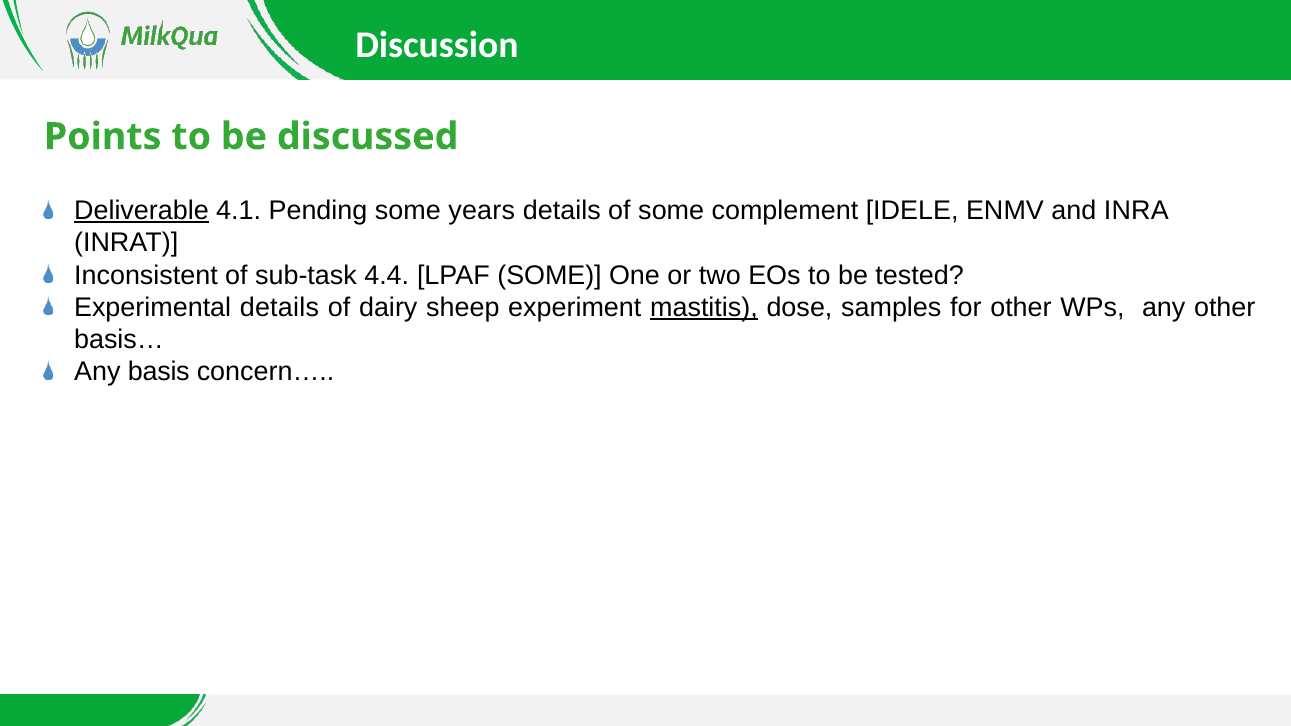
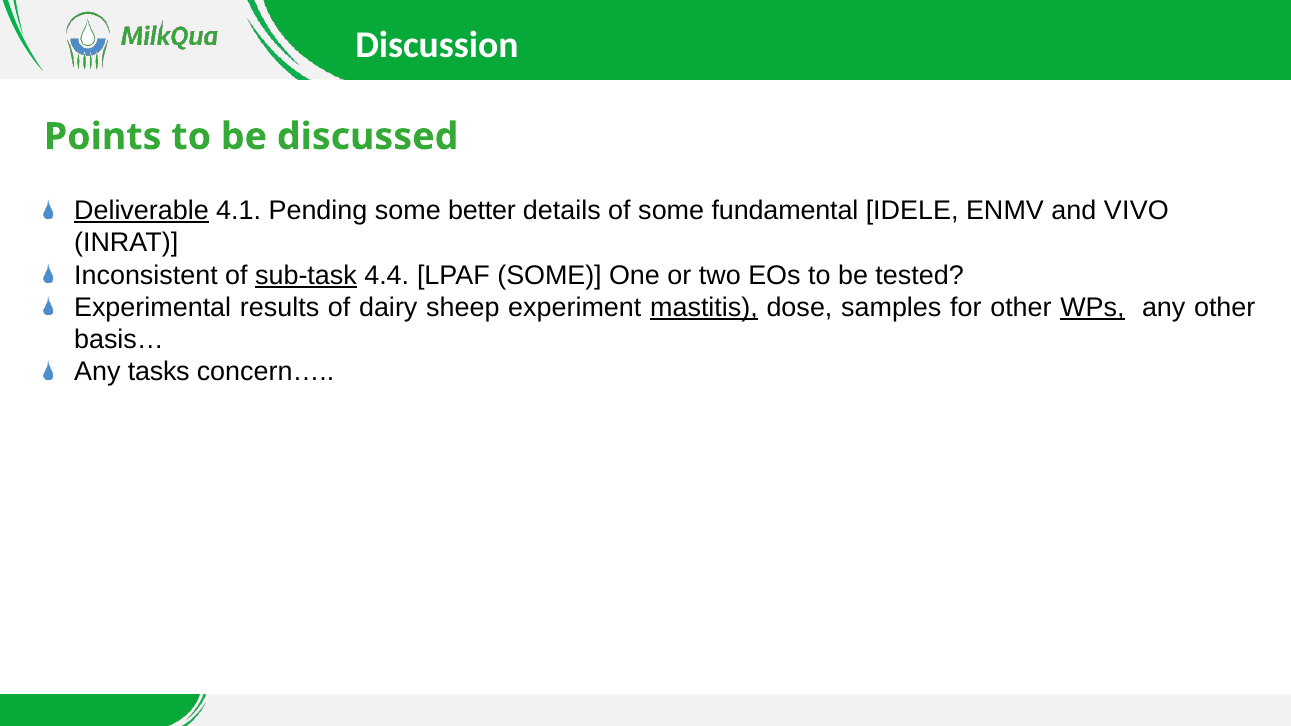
years: years -> better (482, 211)
complement: complement -> fundamental (785, 211)
INRA: INRA -> VIVO (1136, 211)
sub-task underline: none -> present (306, 275)
Experimental details: details -> results (280, 308)
WPs underline: none -> present (1092, 308)
basis: basis -> tasks (159, 372)
